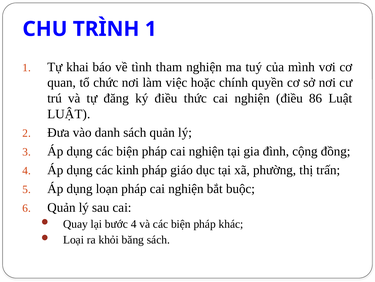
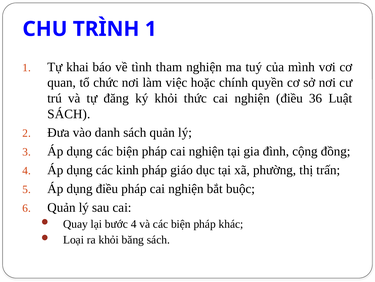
ký điều: điều -> khỏi (166, 98)
86: 86 -> 36 (316, 98)
LUẬT: LUẬT -> SÁCH (69, 114)
dụng loạn: loạn -> điều (107, 188)
